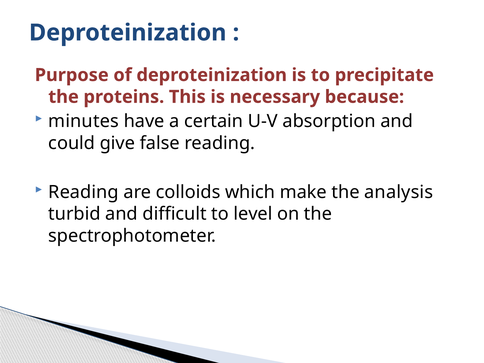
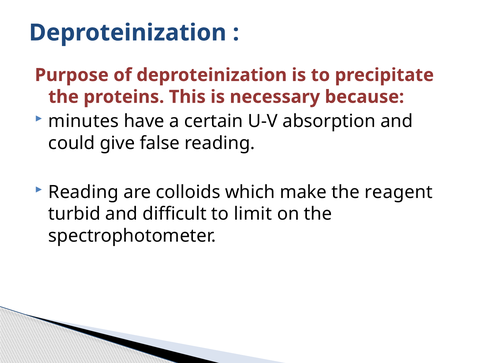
analysis: analysis -> reagent (399, 192)
level: level -> limit (253, 214)
